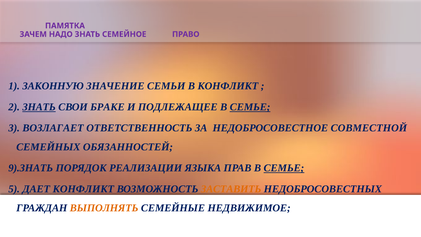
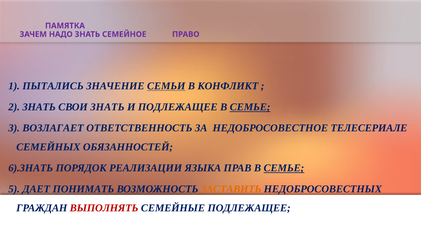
ЗАКОННУЮ: ЗАКОННУЮ -> ПЫТАЛИСЬ (53, 86)
СЕМЬИ underline: none -> present (166, 86)
ЗНАТЬ underline: present -> none (39, 107)
СВОИ БРАКЕ: БРАКЕ -> ЗНАТЬ (107, 107)
СОВМЕСТНОЙ: СОВМЕСТНОЙ -> ТЕЛЕСЕРИАЛЕ (369, 128)
9).ЗНАТЬ: 9).ЗНАТЬ -> 6).ЗНАТЬ (31, 168)
ДАЕТ КОНФЛИКТ: КОНФЛИКТ -> ПОНИМАТЬ (83, 189)
ВЫПОЛНЯТЬ colour: orange -> red (104, 208)
СЕМЕЙНЫЕ НЕДВИЖИМОЕ: НЕДВИЖИМОЕ -> ПОДЛЕЖАЩЕЕ (249, 208)
